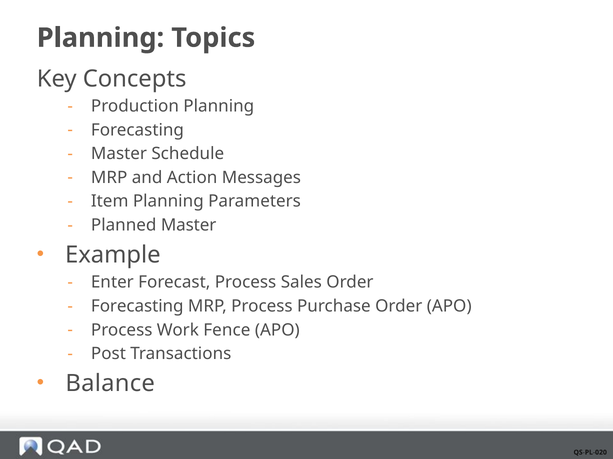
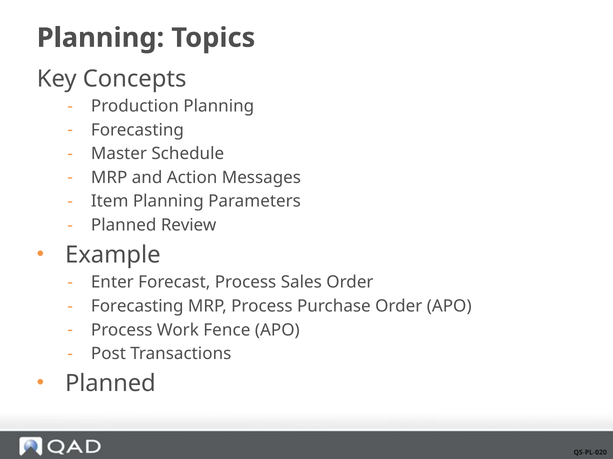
Planned Master: Master -> Review (189, 226)
Balance: Balance -> Planned (110, 384)
